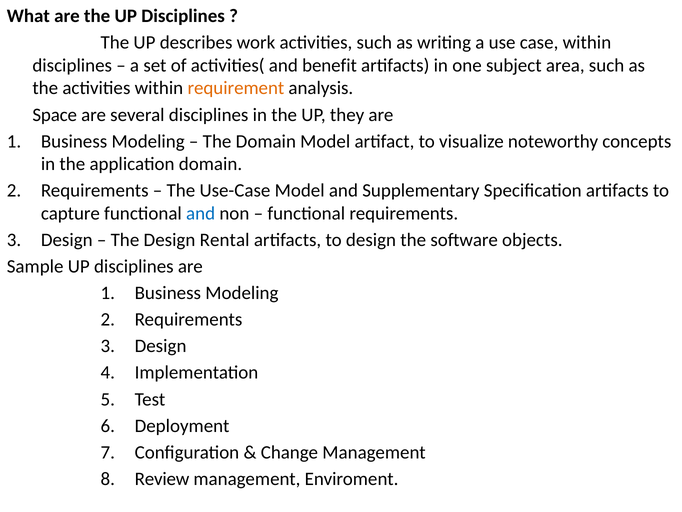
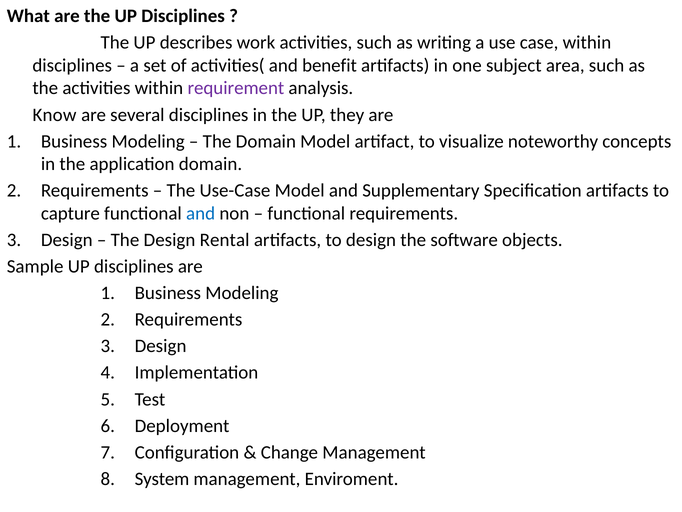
requirement colour: orange -> purple (236, 88)
Space: Space -> Know (55, 115)
Review: Review -> System (162, 478)
